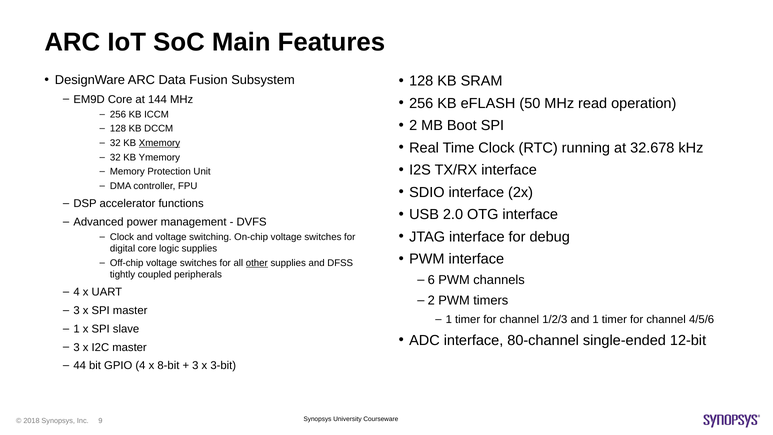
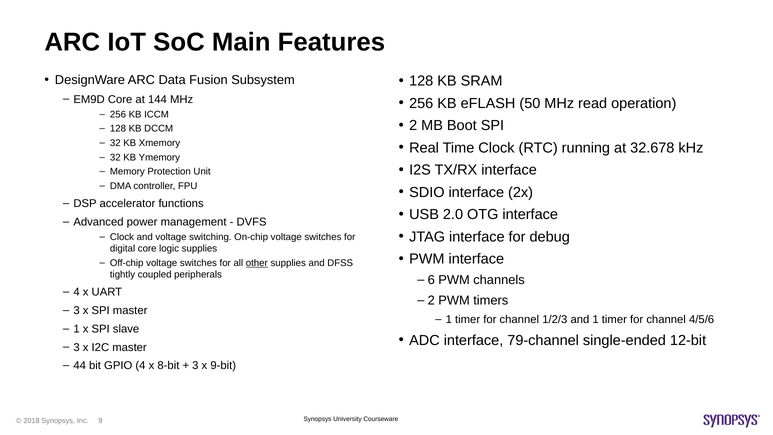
Xmemory underline: present -> none (160, 143)
80-channel: 80-channel -> 79-channel (543, 340)
3-bit: 3-bit -> 9-bit (223, 366)
